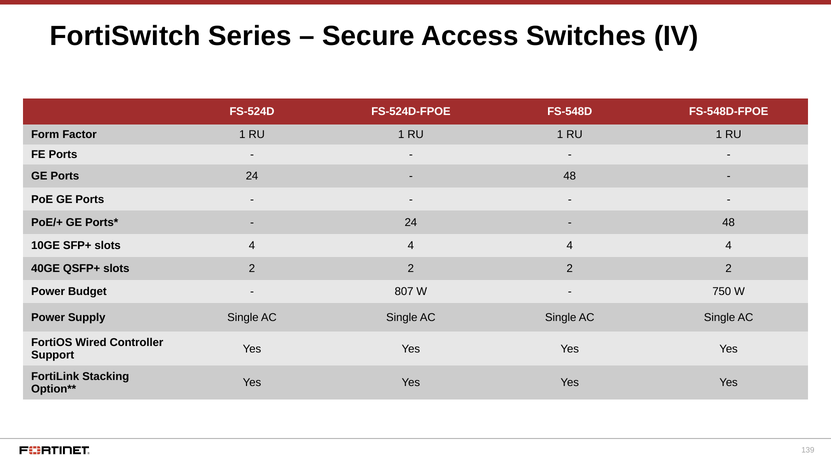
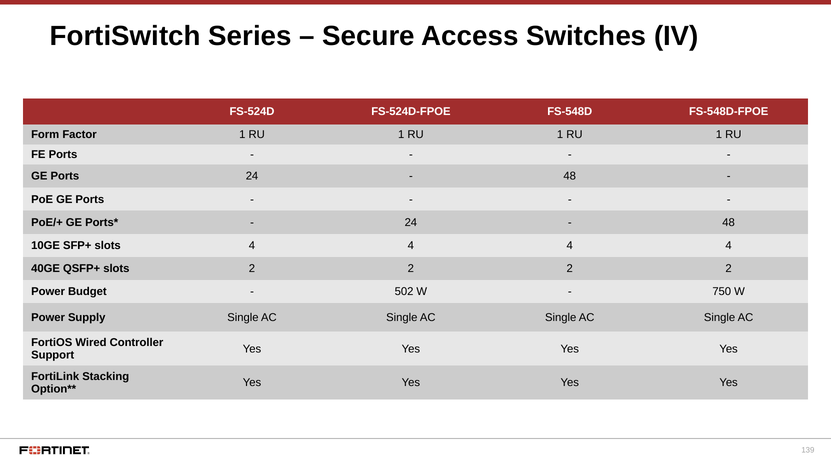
807: 807 -> 502 (404, 291)
